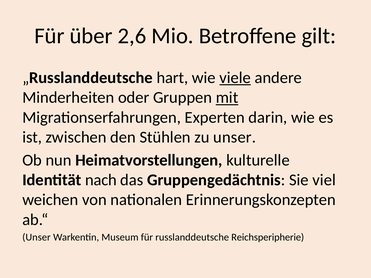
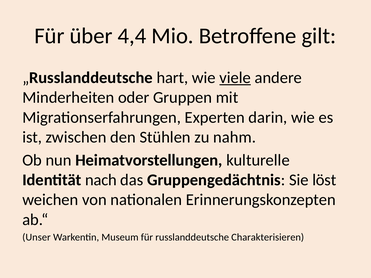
2,6: 2,6 -> 4,4 (132, 36)
mit underline: present -> none (227, 98)
zu unser: unser -> nahm (235, 137)
viel: viel -> löst (324, 180)
Reichsperipherie: Reichsperipherie -> Charakterisieren (268, 238)
